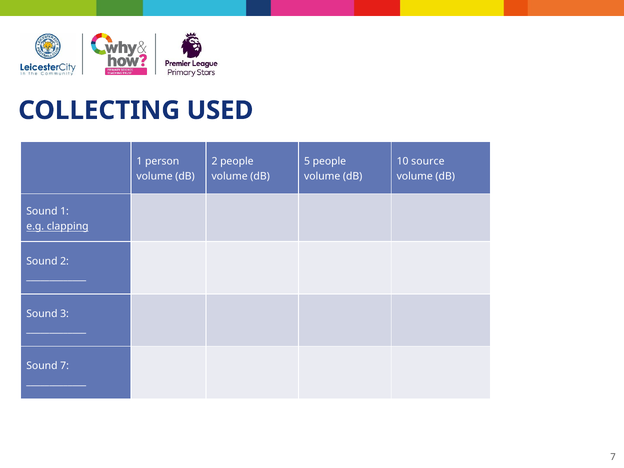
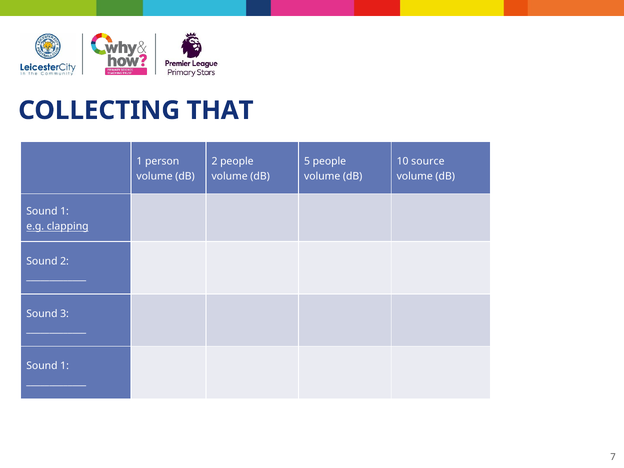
USED: USED -> THAT (220, 110)
7: 7 -> 1 (65, 366)
